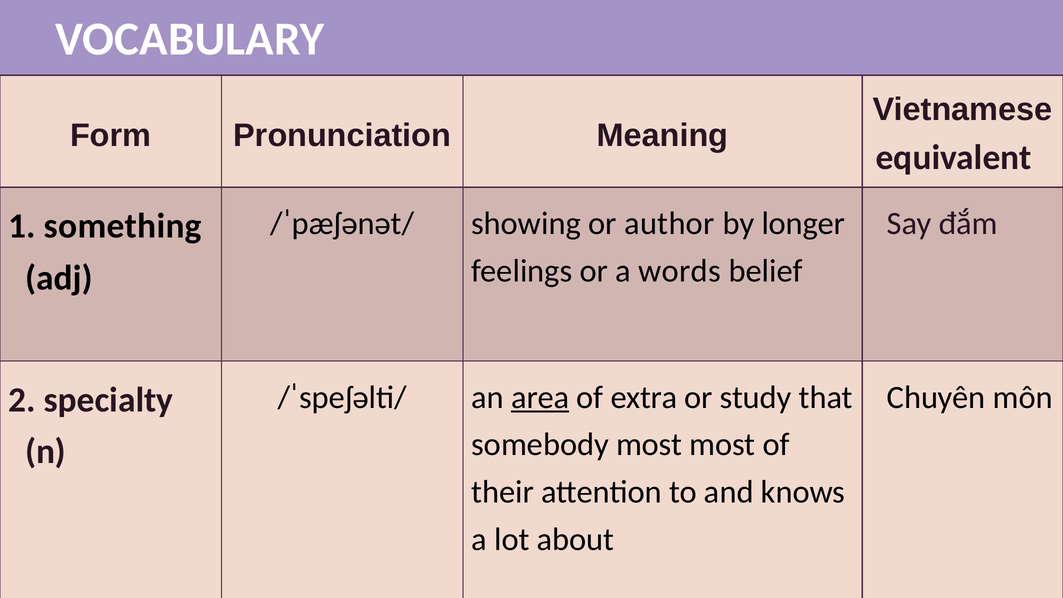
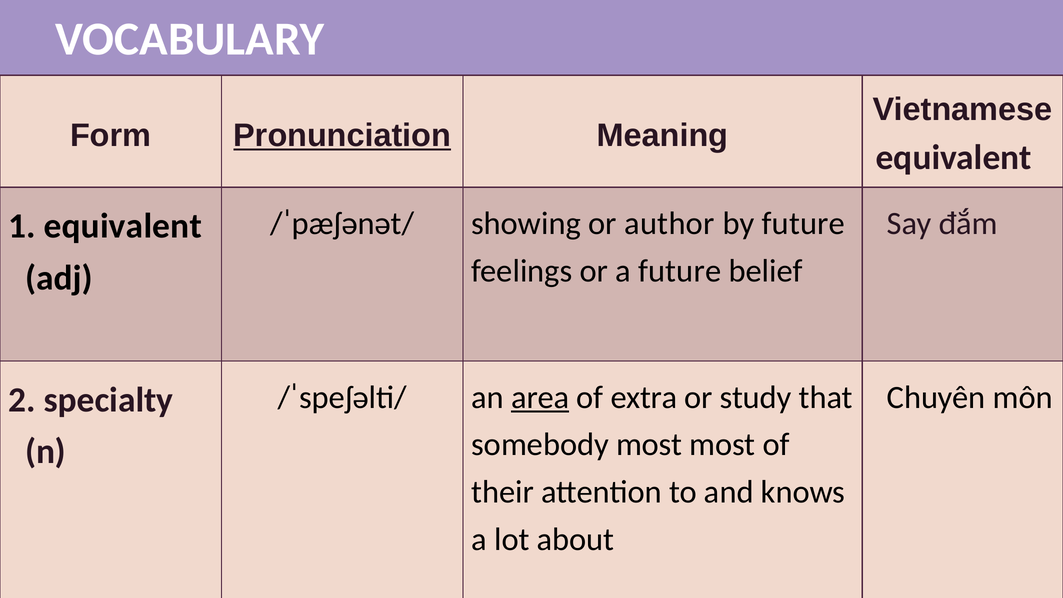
Pronunciation underline: none -> present (342, 135)
by longer: longer -> future (803, 224)
1 something: something -> equivalent (123, 226)
a words: words -> future (680, 271)
